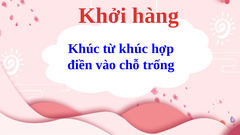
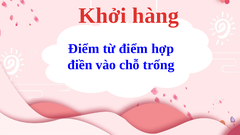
Khúc: Khúc -> Điểm (84, 49)
từ khúc: khúc -> điểm (133, 49)
